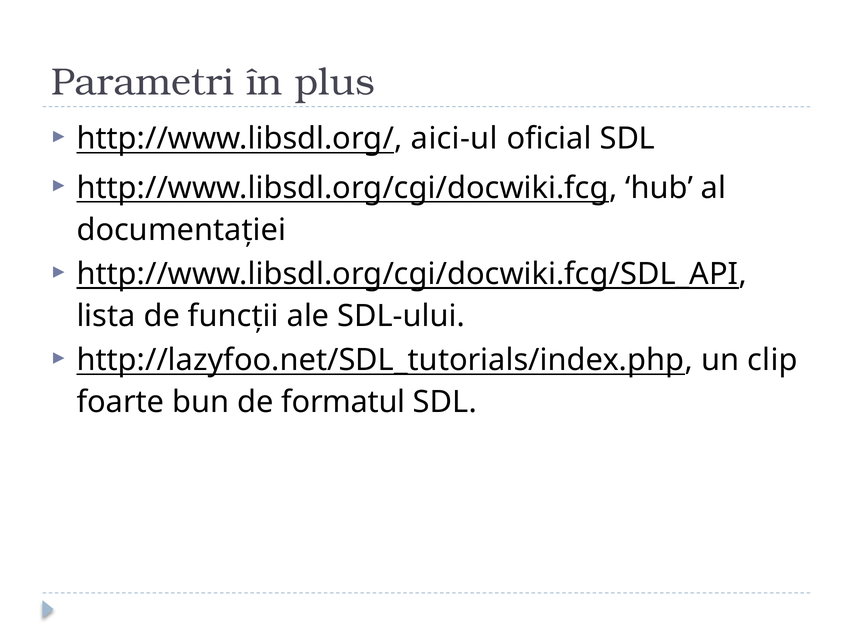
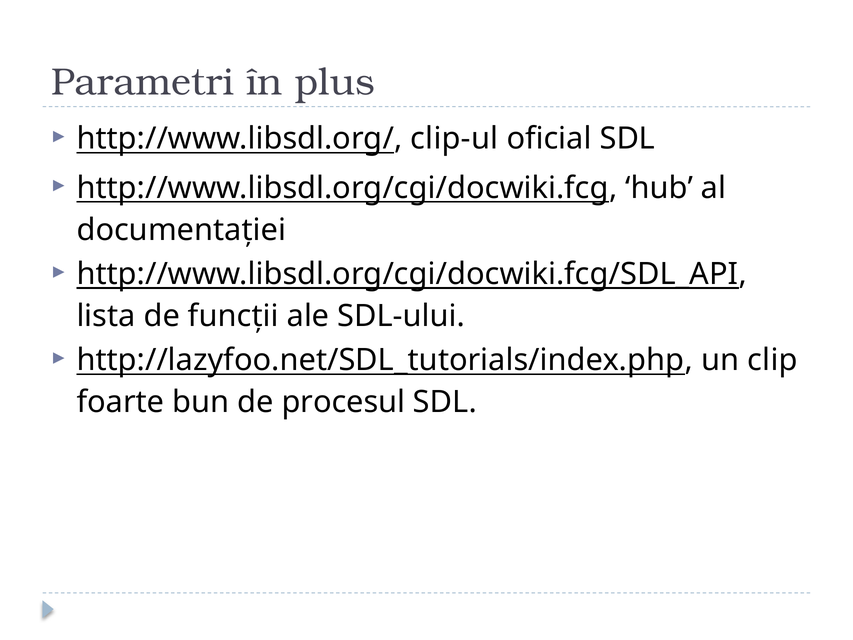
aici-ul: aici-ul -> clip-ul (454, 139)
formatul: formatul -> procesul (343, 402)
